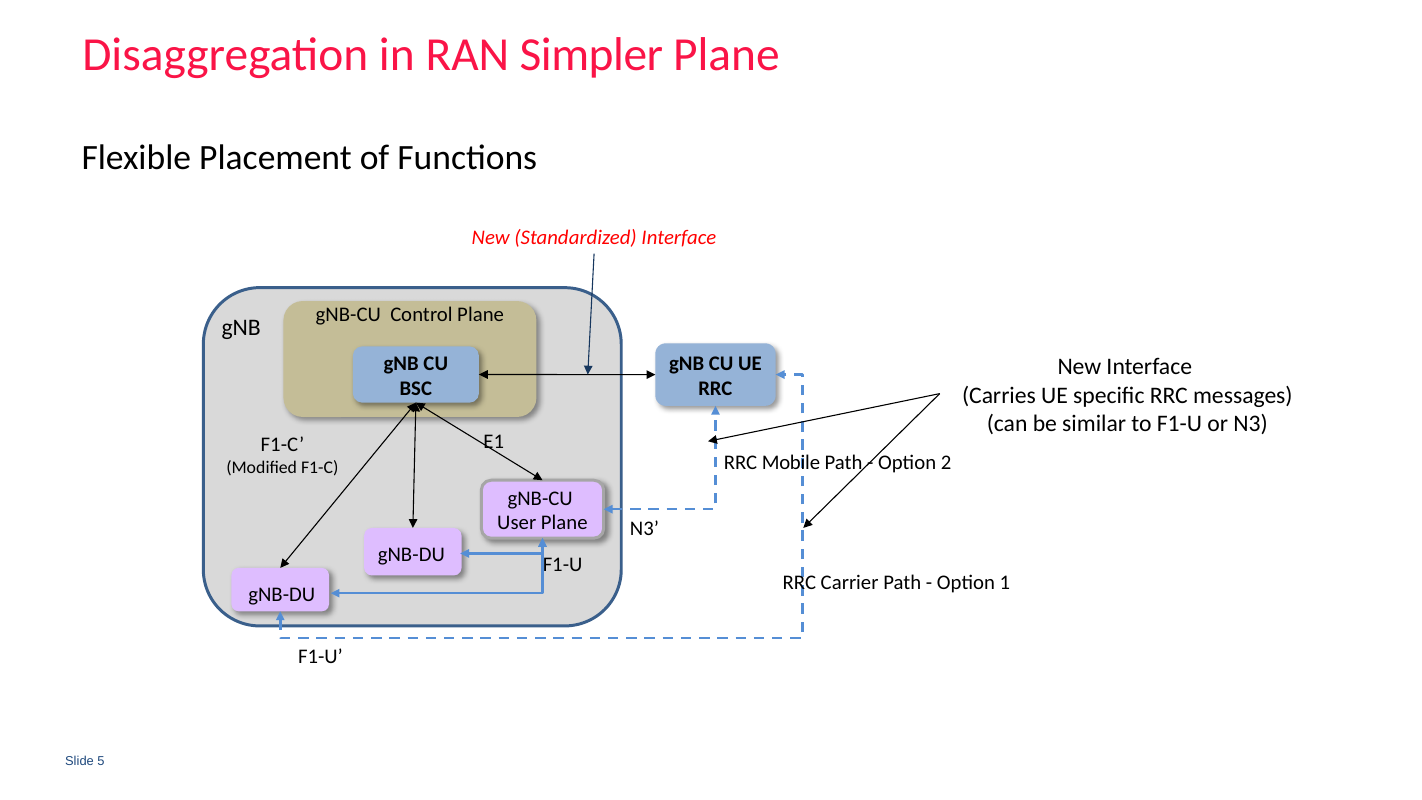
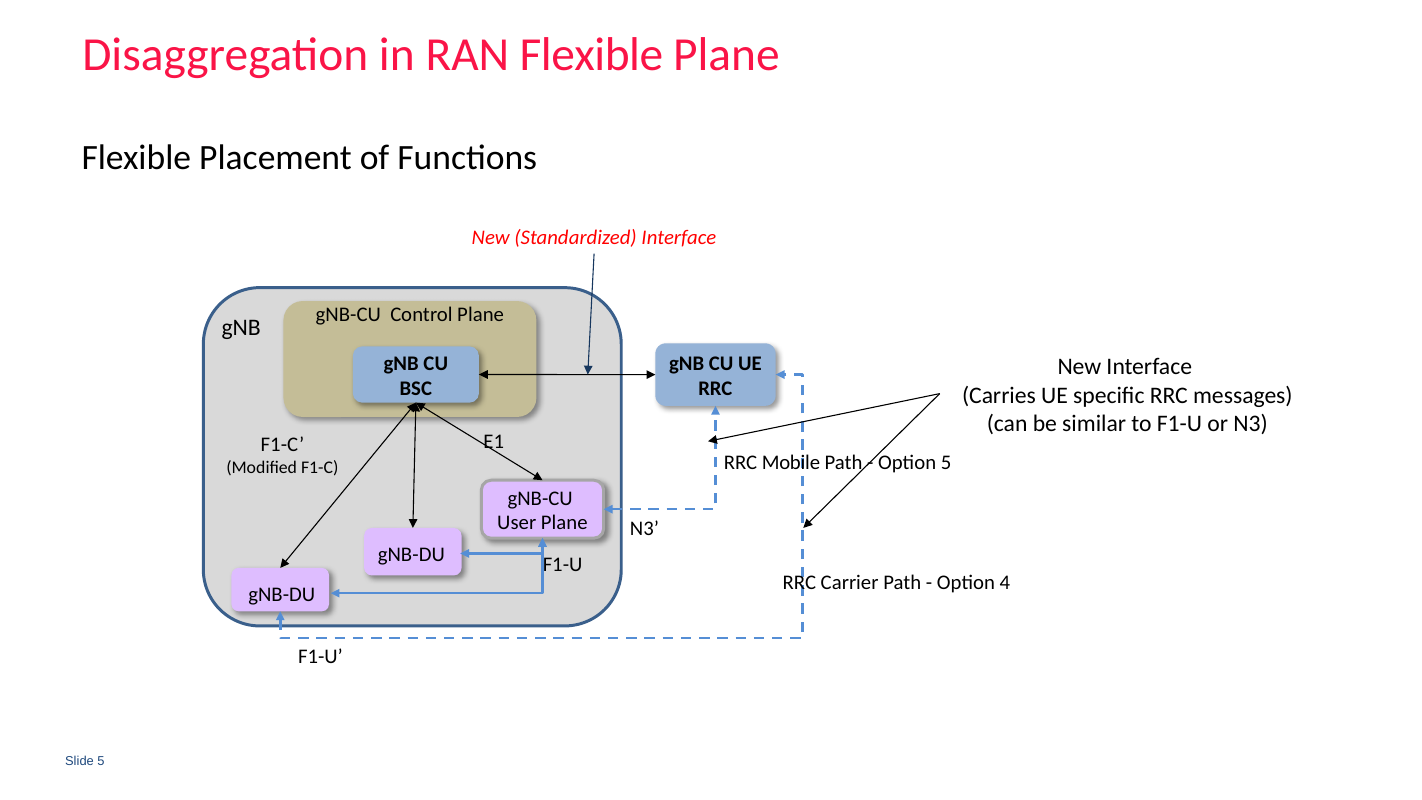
RAN Simpler: Simpler -> Flexible (591, 55)
Option 2: 2 -> 5 (946, 462)
1: 1 -> 4 (1005, 583)
